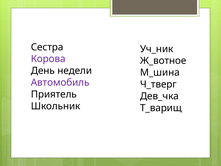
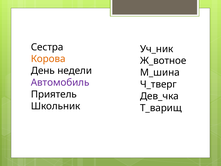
Корова colour: purple -> orange (48, 59)
